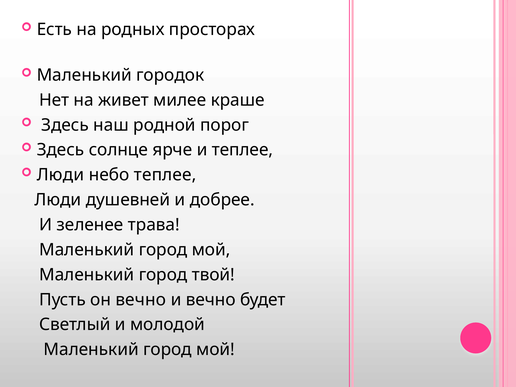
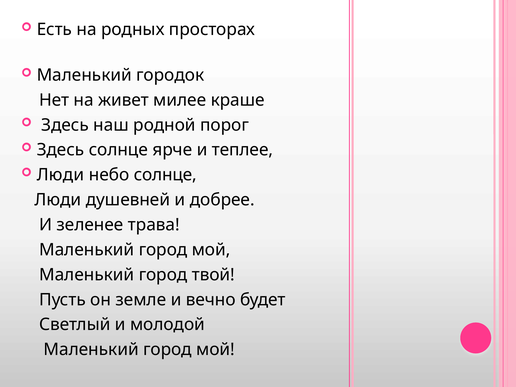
небо теплее: теплее -> солнце (165, 175)
он вечно: вечно -> земле (141, 300)
